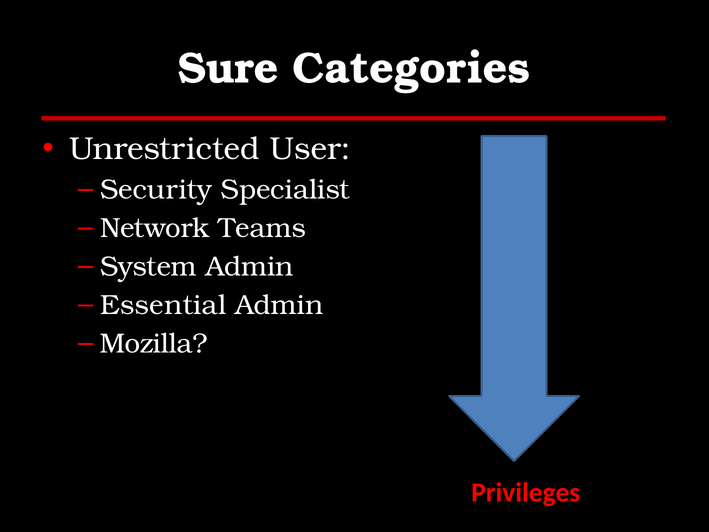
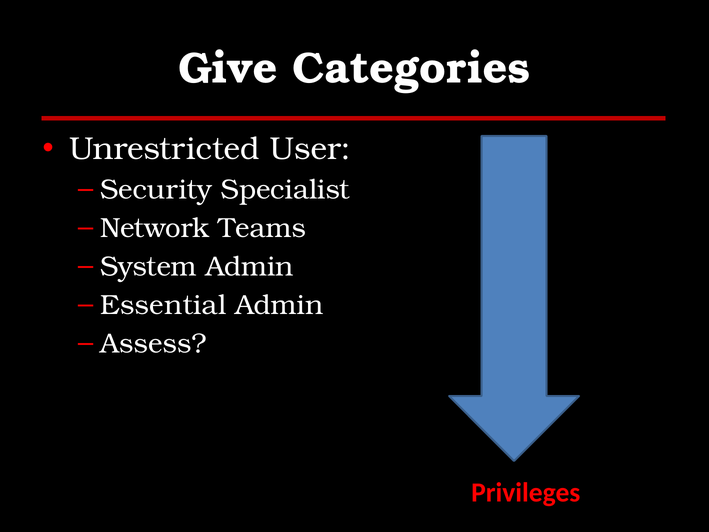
Sure: Sure -> Give (228, 69)
Mozilla: Mozilla -> Assess (153, 344)
